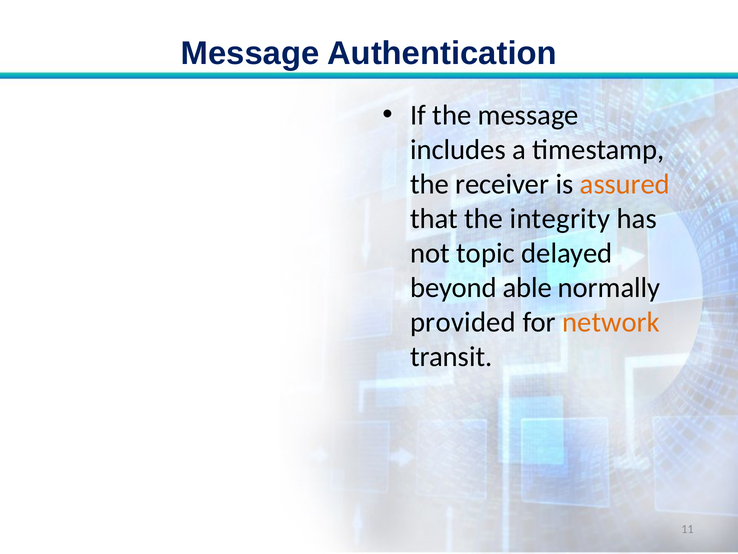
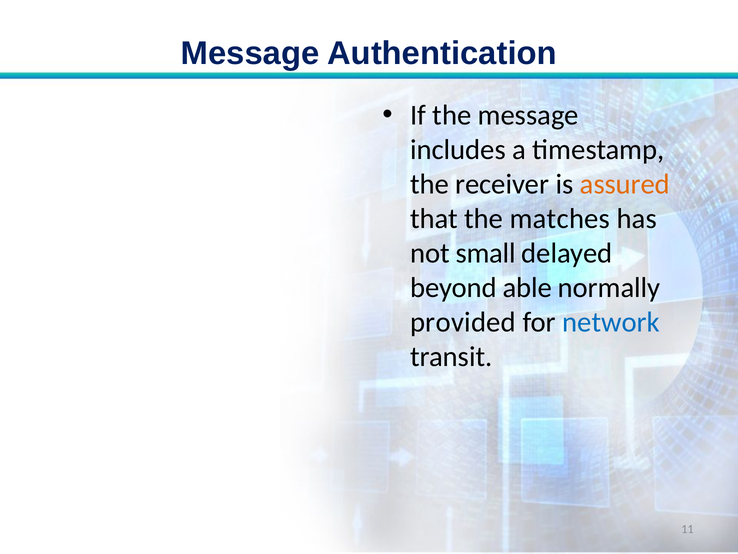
integrity: integrity -> matches (560, 218)
topic: topic -> small (486, 253)
network colour: orange -> blue (611, 322)
